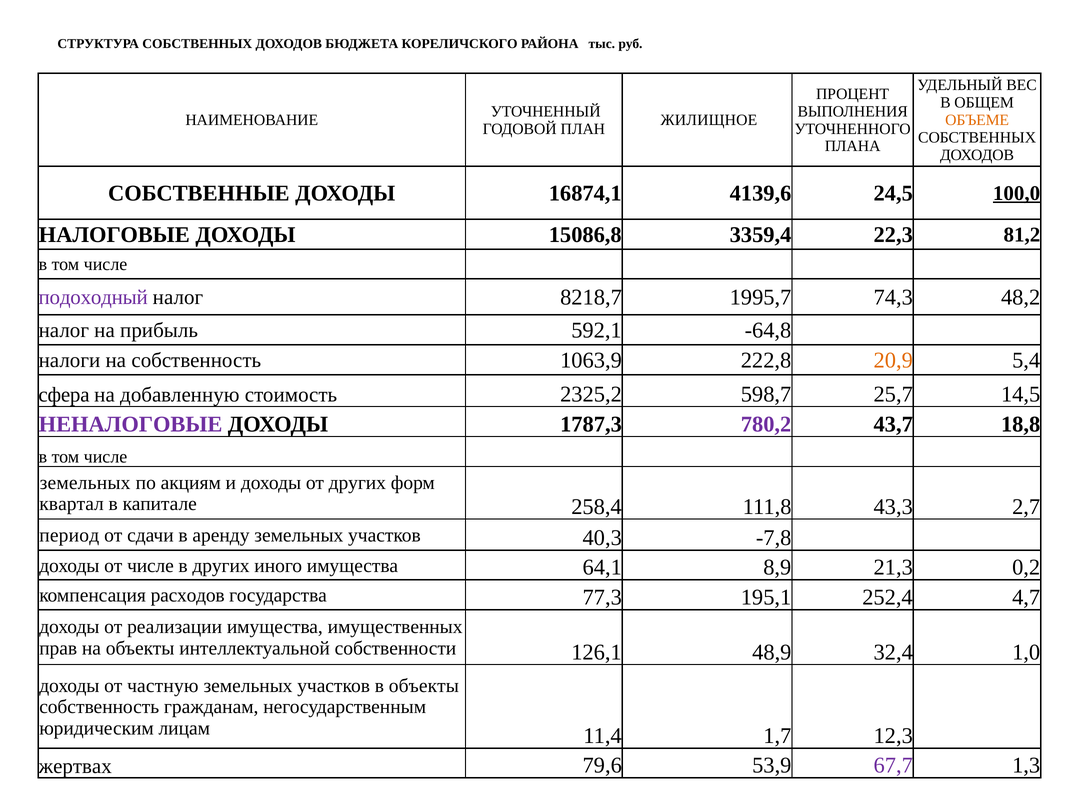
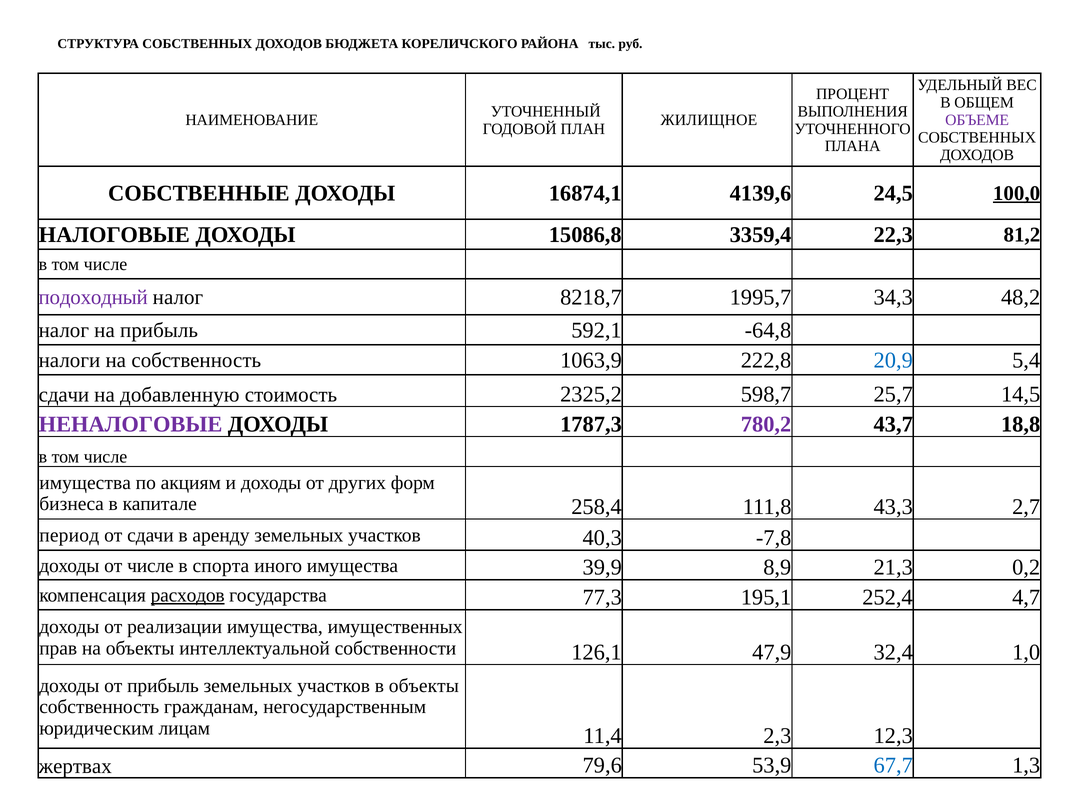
ОБЪЕМЕ colour: orange -> purple (977, 120)
74,3: 74,3 -> 34,3 (893, 297)
20,9 colour: orange -> blue (893, 360)
сфера: сфера -> сдачи (64, 395)
земельных: земельных -> имущества (85, 483)
квартал: квартал -> бизнеса (72, 504)
в других: других -> спорта (221, 566)
64,1: 64,1 -> 39,9 (602, 568)
расходов underline: none -> present (188, 596)
48,9: 48,9 -> 47,9 (772, 652)
от частную: частную -> прибыль (163, 686)
1,7: 1,7 -> 2,3 (777, 736)
67,7 colour: purple -> blue (893, 766)
